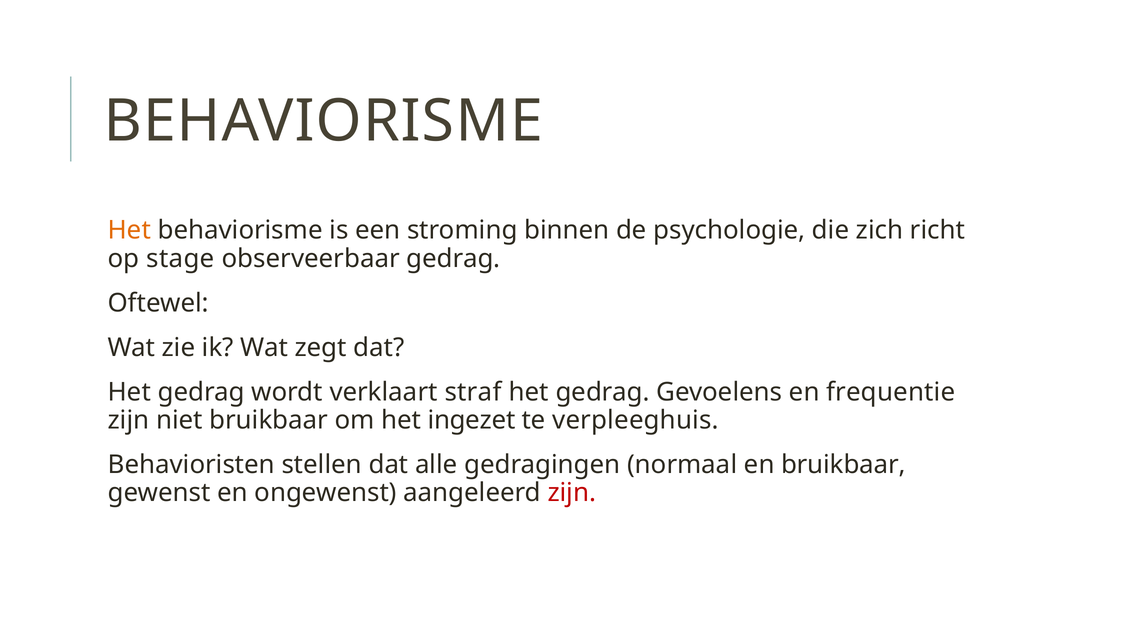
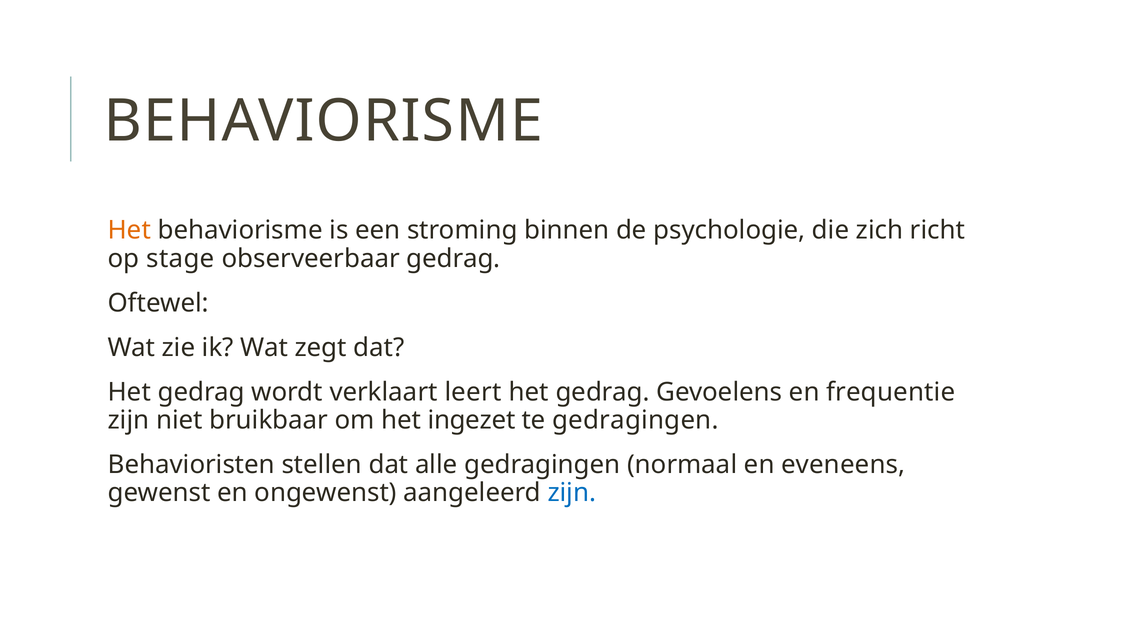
straf: straf -> leert (473, 392)
te verpleeghuis: verpleeghuis -> gedragingen (635, 420)
en bruikbaar: bruikbaar -> eveneens (843, 464)
zijn colour: red -> blue (572, 492)
